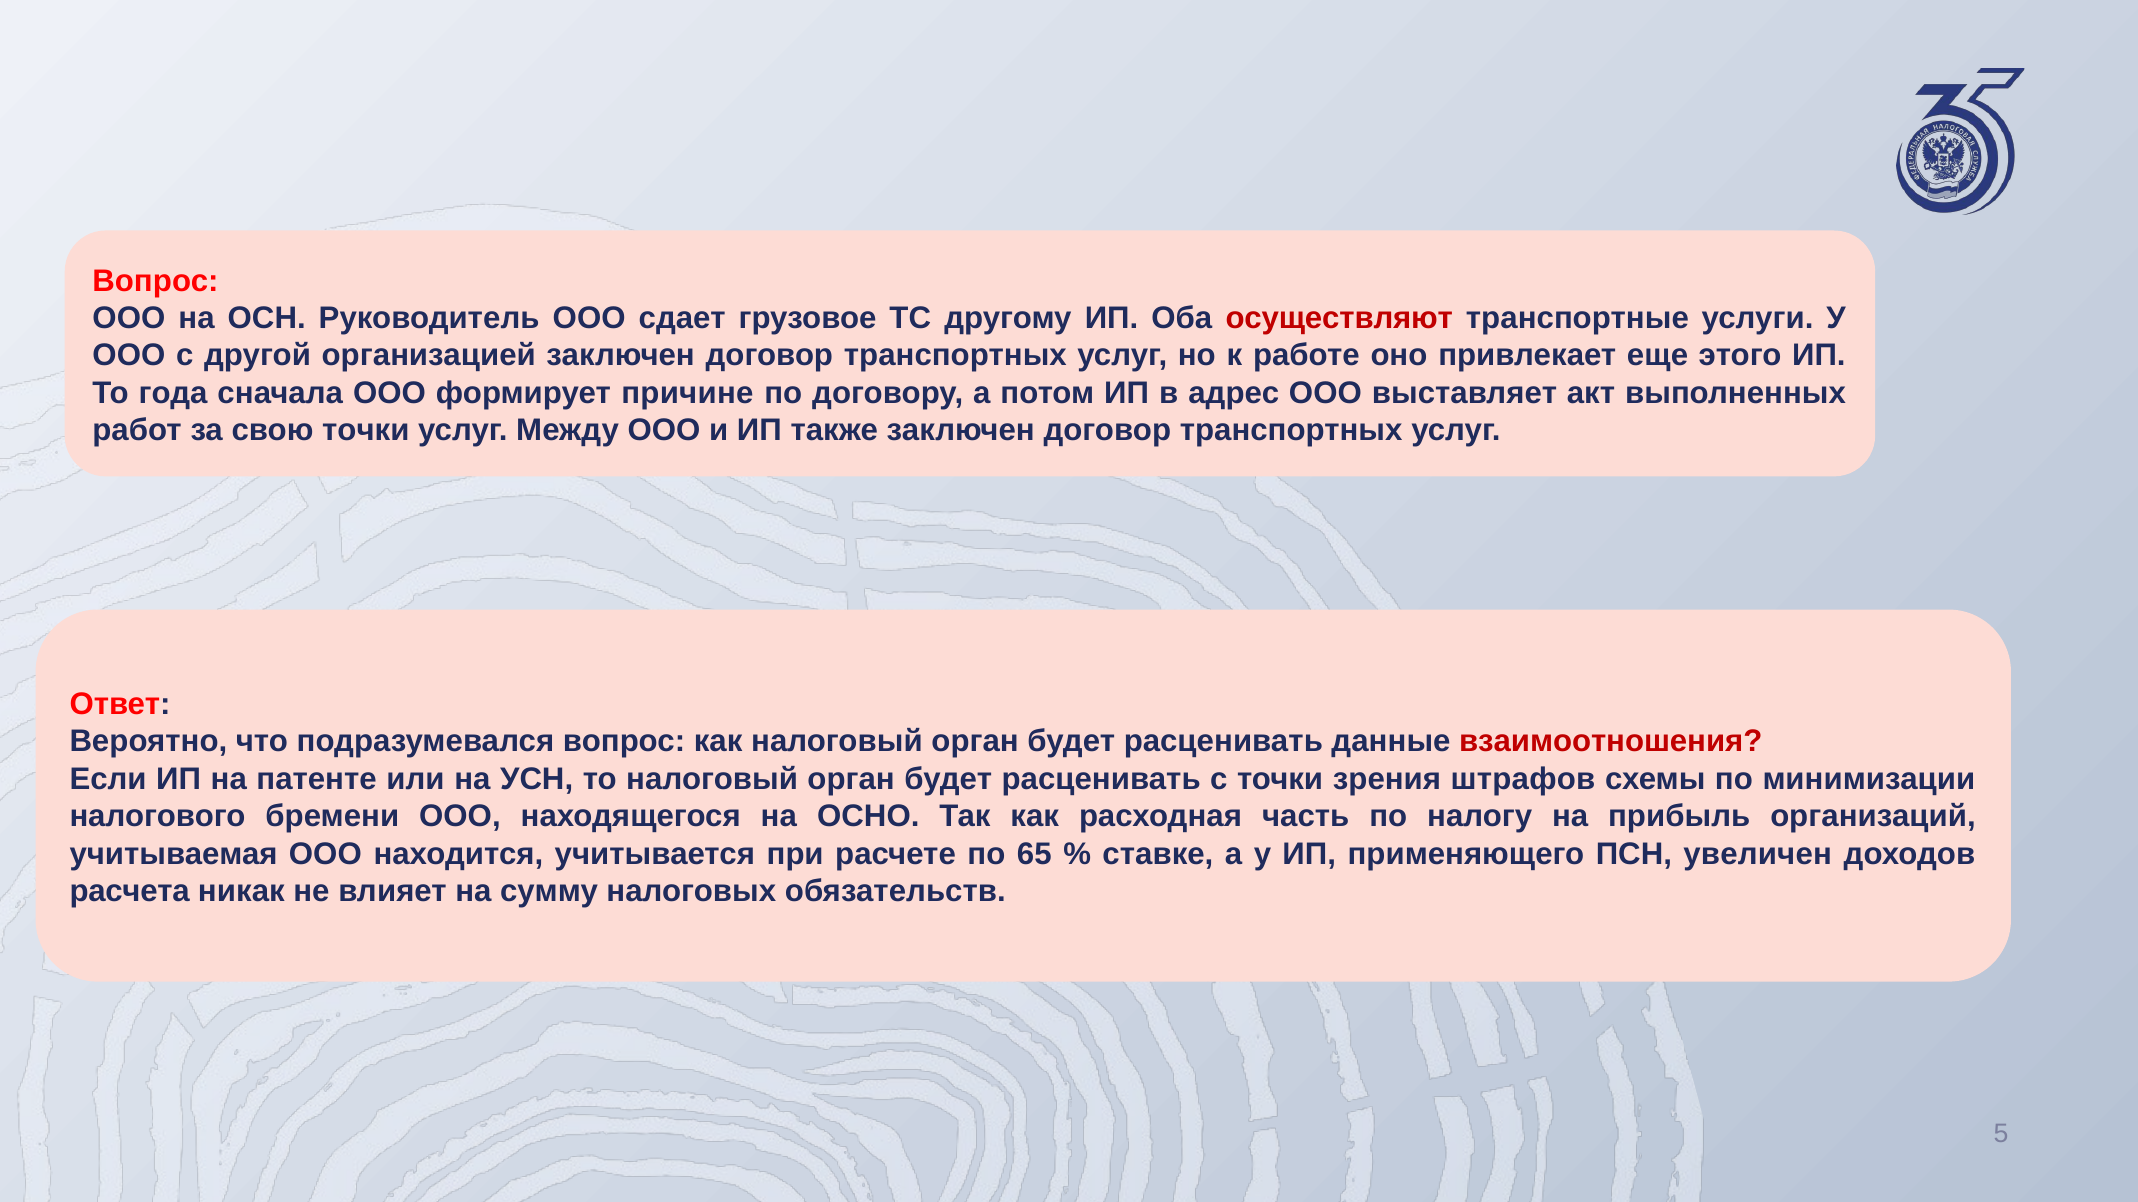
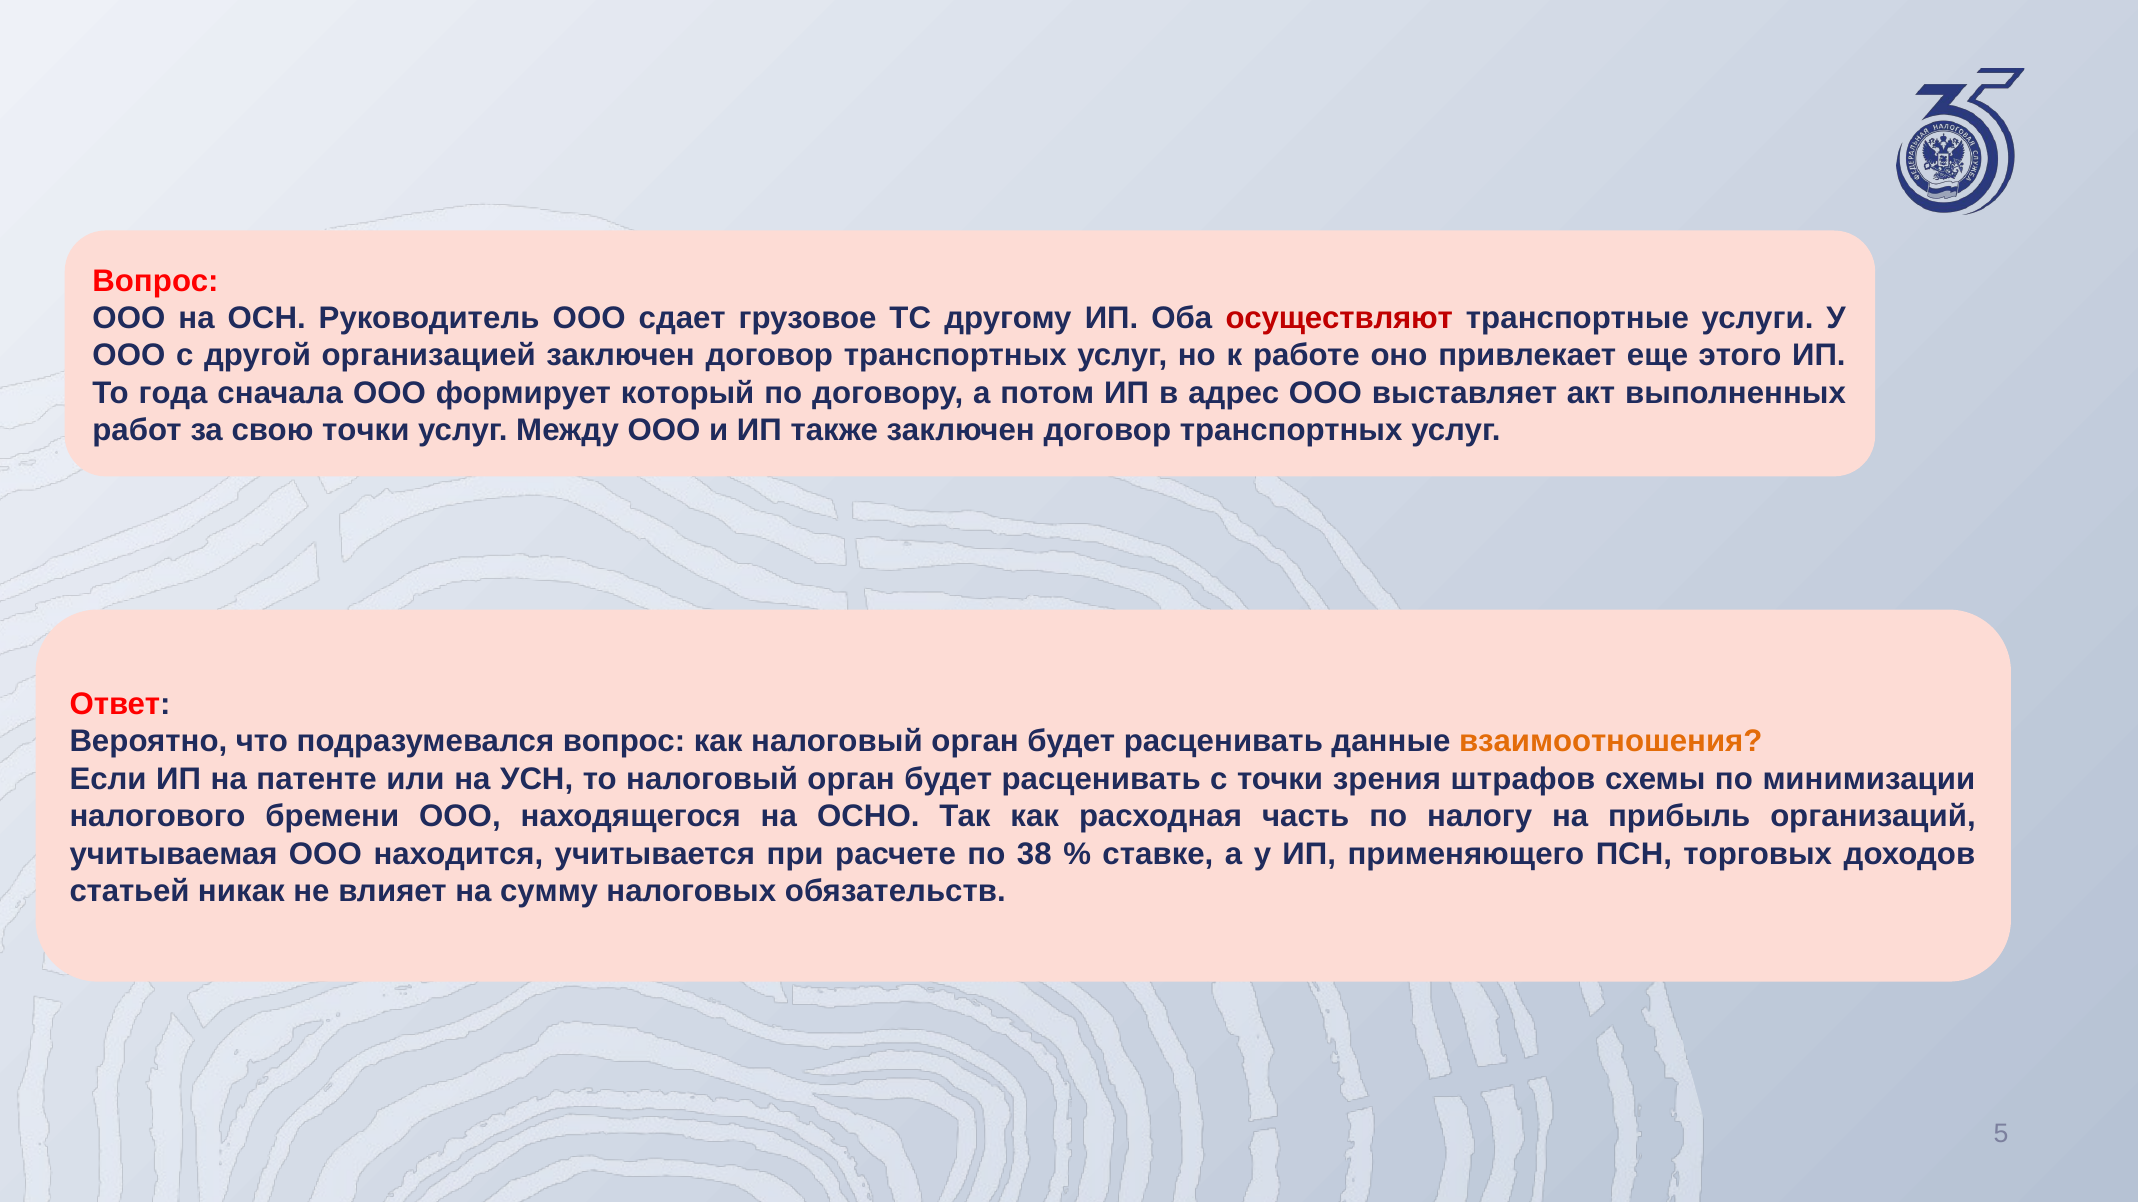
причине: причине -> который (688, 393)
взаимоотношения colour: red -> orange (1611, 742)
65: 65 -> 38 (1034, 854)
увеличен: увеличен -> торговых (1758, 854)
расчета: расчета -> статьей (130, 892)
